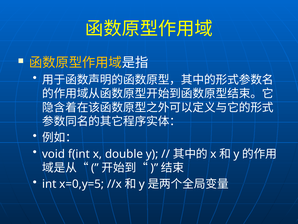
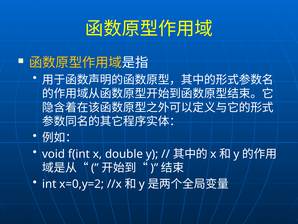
x=0,y=5: x=0,y=5 -> x=0,y=2 (82, 184)
